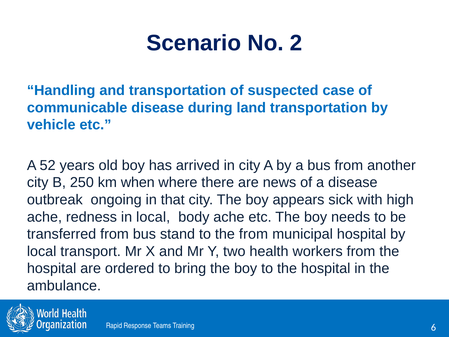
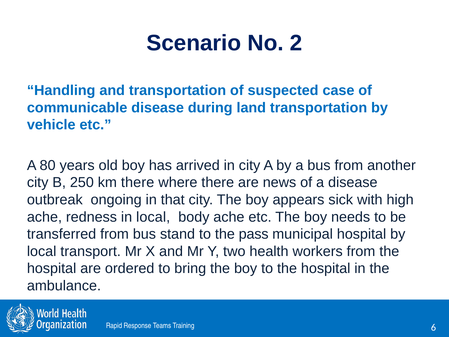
52: 52 -> 80 (48, 165)
km when: when -> there (138, 182)
the from: from -> pass (254, 234)
